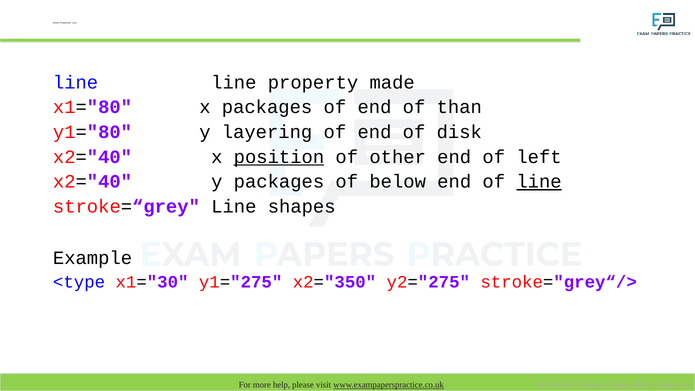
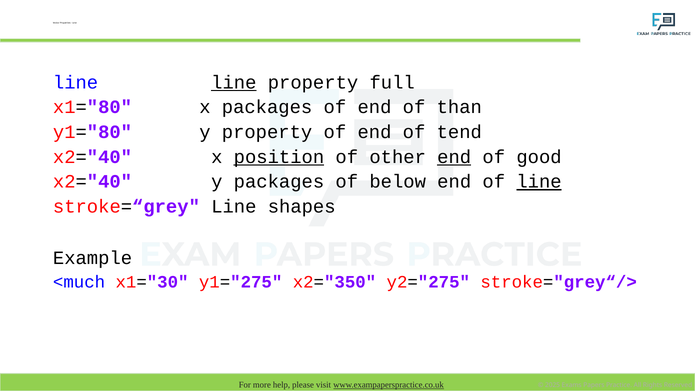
line underline: none -> present (234, 82)
made: made -> full (392, 82)
y layering: layering -> property (267, 132)
disk: disk -> tend (459, 132)
end underline: none -> present (454, 157)
left: left -> good (539, 157)
<type: <type -> <much (79, 282)
